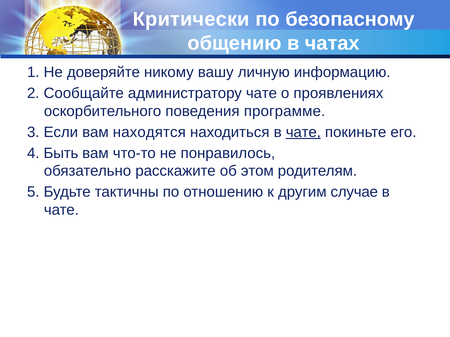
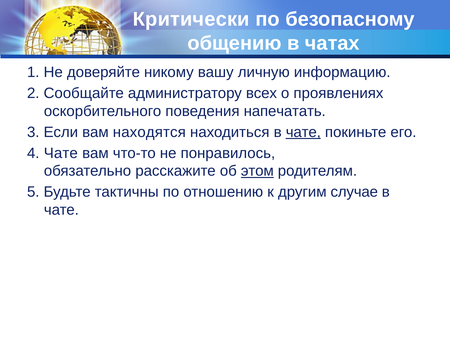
администратору чате: чате -> всех (261, 93)
программе: программе -> напечатать (285, 111)
4 Быть: Быть -> Чате (61, 153)
этом underline: none -> present (257, 171)
